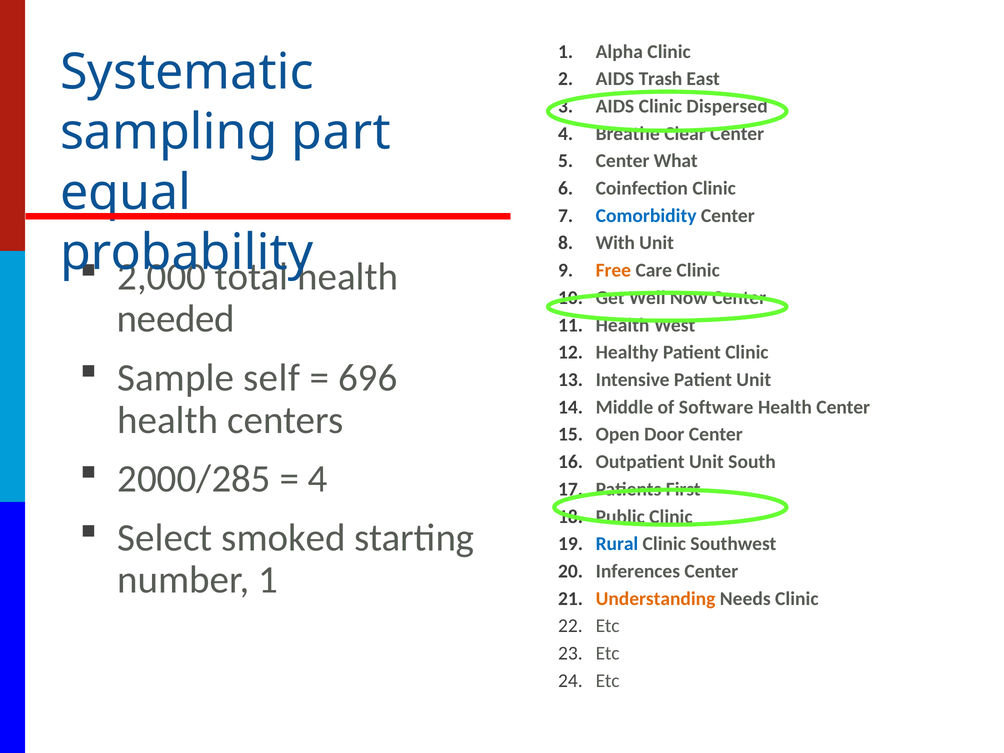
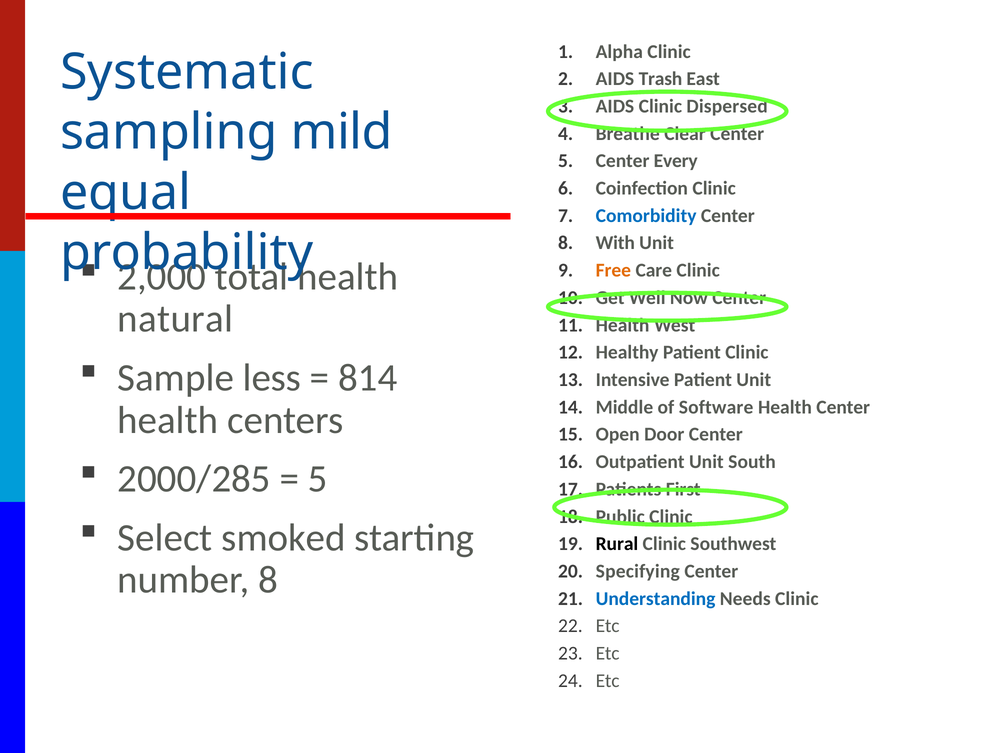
part: part -> mild (342, 132)
What: What -> Every (676, 161)
needed: needed -> natural (175, 319)
self: self -> less (272, 378)
696: 696 -> 814 (368, 378)
4: 4 -> 5 (318, 479)
Rural colour: blue -> black (617, 544)
Inferences: Inferences -> Specifying (638, 571)
number 1: 1 -> 8 (268, 580)
Understanding colour: orange -> blue (656, 599)
